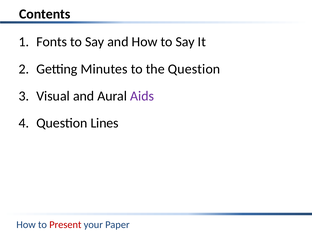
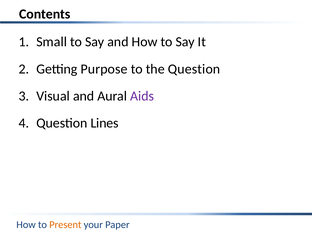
Fonts: Fonts -> Small (52, 42)
Minutes: Minutes -> Purpose (104, 69)
Present colour: red -> orange (65, 225)
